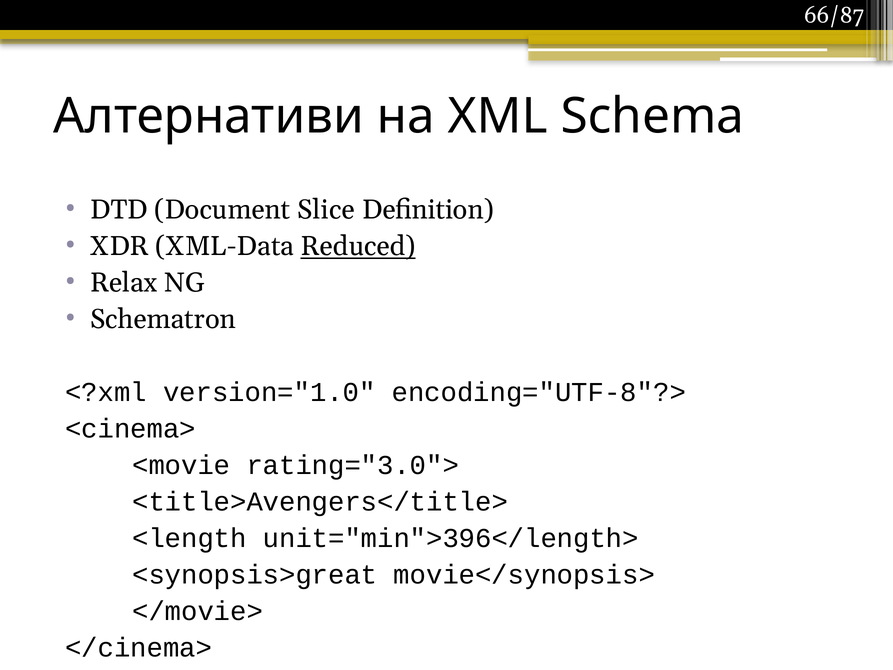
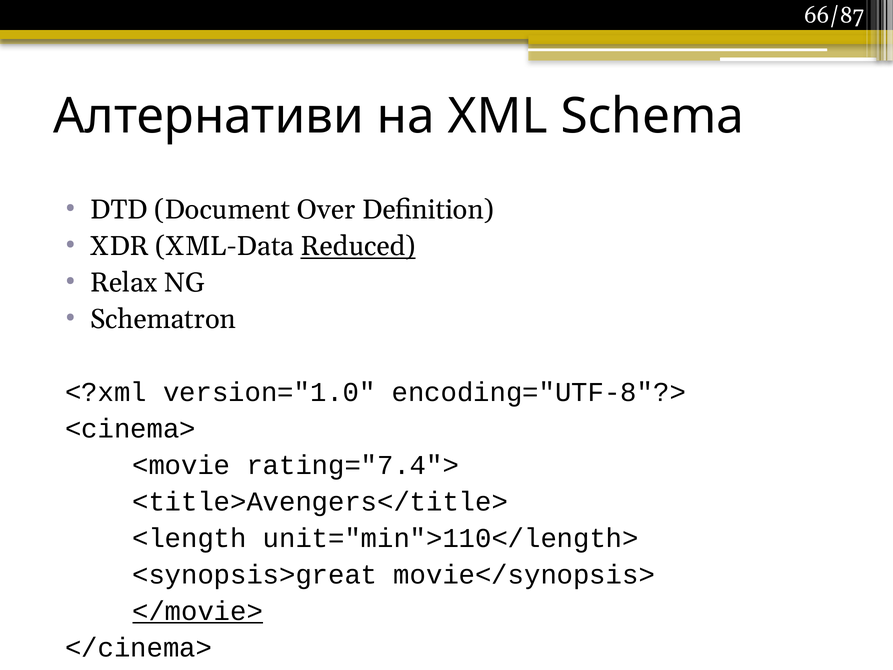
Slice: Slice -> Over (326, 210)
rating="3.0">: rating="3.0"> -> rating="7.4"> (353, 465)
unit="min">396</length>: unit="min">396</length> -> unit="min">110</length> (451, 538)
</movie> underline: none -> present (198, 611)
